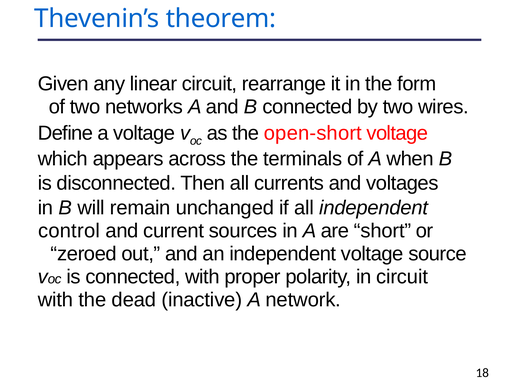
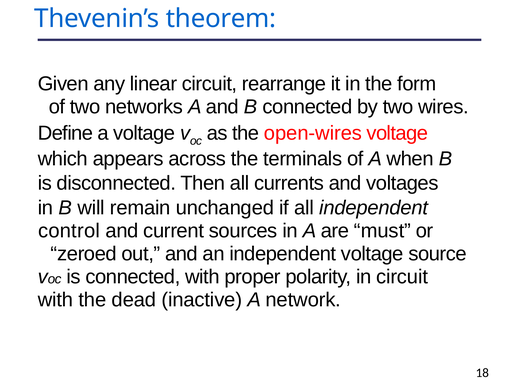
open-short: open-short -> open-wires (313, 133)
short: short -> must (382, 231)
